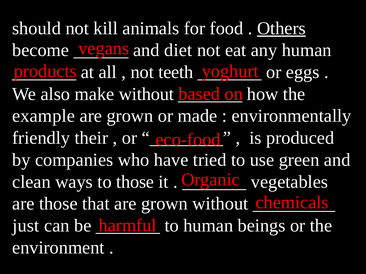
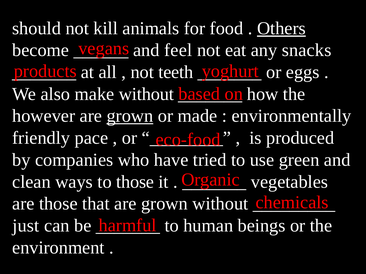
diet: diet -> feel (178, 50)
any human: human -> snacks (307, 50)
example: example -> however (44, 116)
grown underline: none -> present (130, 116)
their: their -> pace (91, 138)
